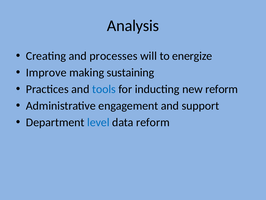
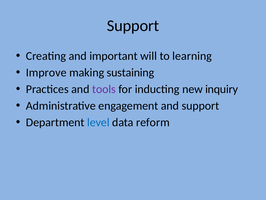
Analysis: Analysis -> Support (133, 26)
processes: processes -> important (114, 56)
energize: energize -> learning (192, 56)
tools colour: blue -> purple (104, 89)
new reform: reform -> inquiry (222, 89)
